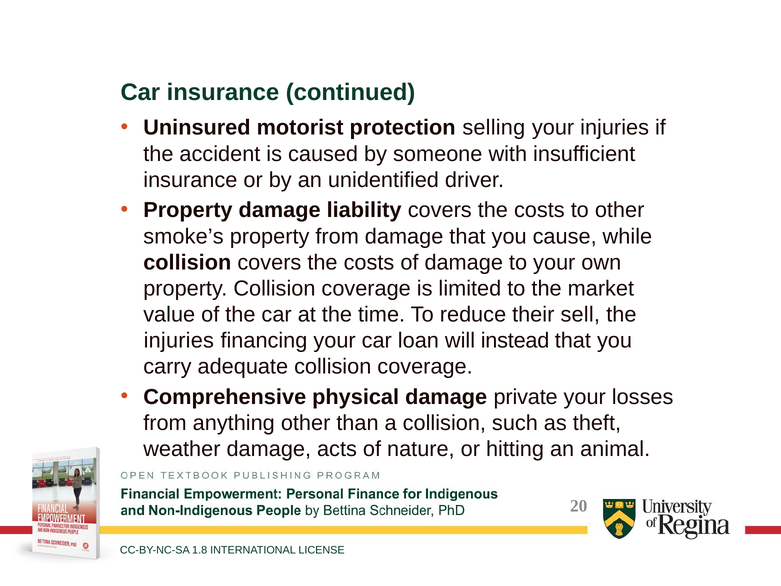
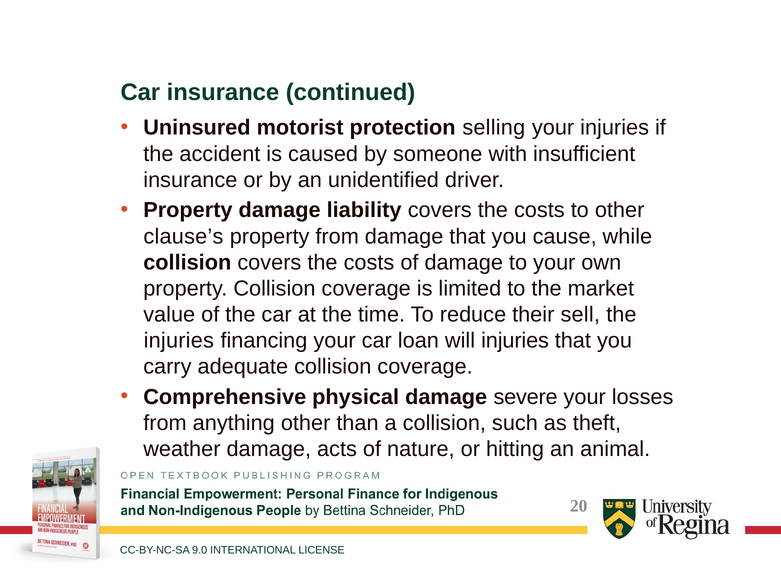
smoke’s: smoke’s -> clause’s (183, 236)
will instead: instead -> injuries (515, 340)
private: private -> severe (526, 397)
1.8: 1.8 -> 9.0 (200, 550)
